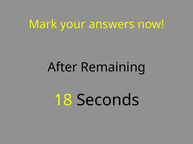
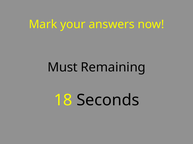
After: After -> Must (63, 68)
